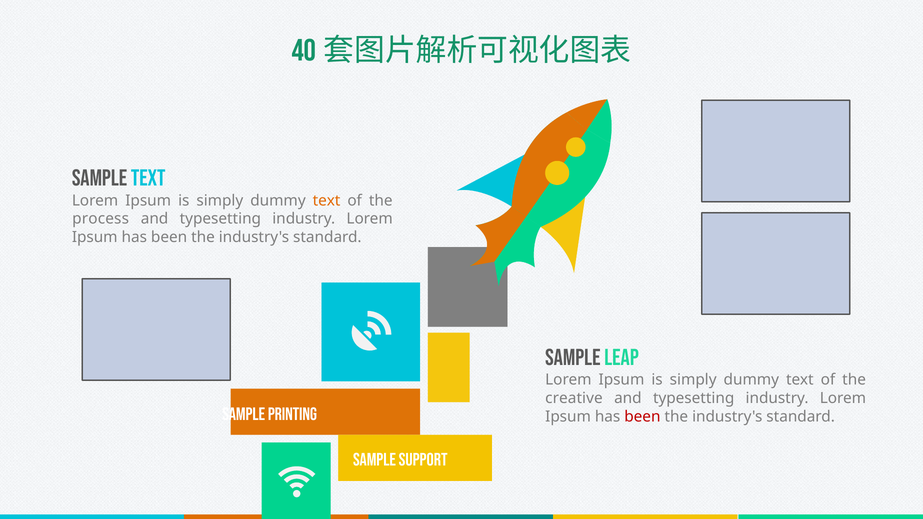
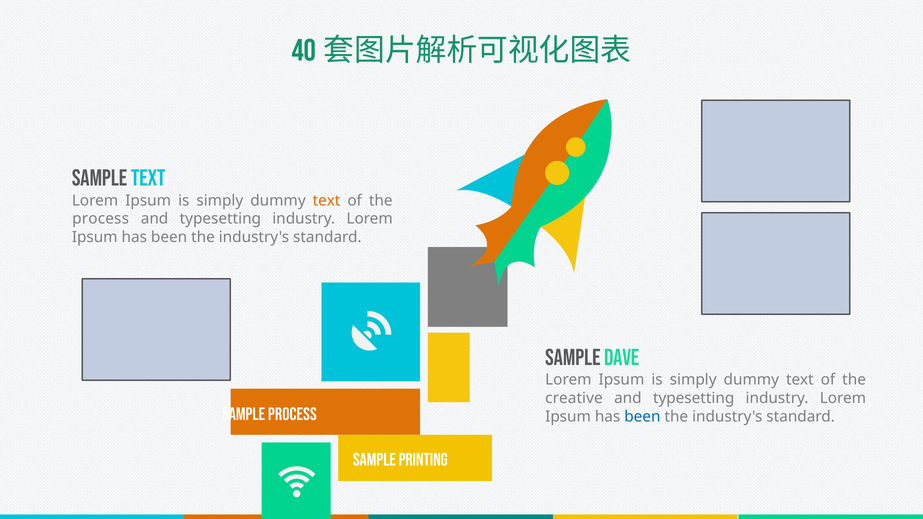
LEAP: LEAP -> DAVE (622, 358)
SAMPLE PRINTING: PRINTING -> PROCESS (292, 414)
been colour: red -> blue (642, 417)
SUPPORT: SUPPORT -> PRINTING (423, 460)
